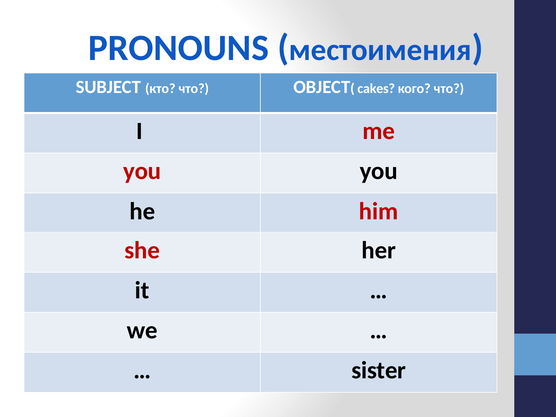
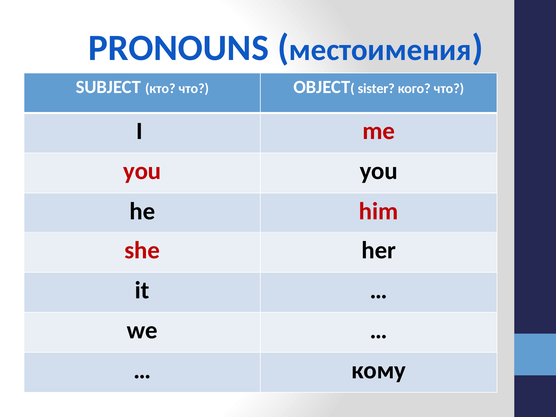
cakes: cakes -> sister (376, 89)
sister: sister -> кому (379, 370)
